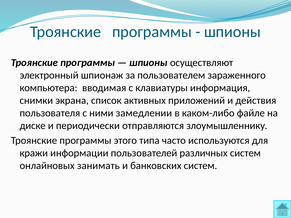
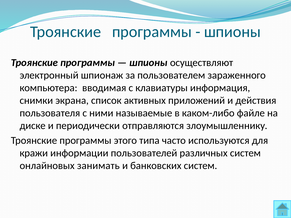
замедлении: замедлении -> называемые (144, 113)
